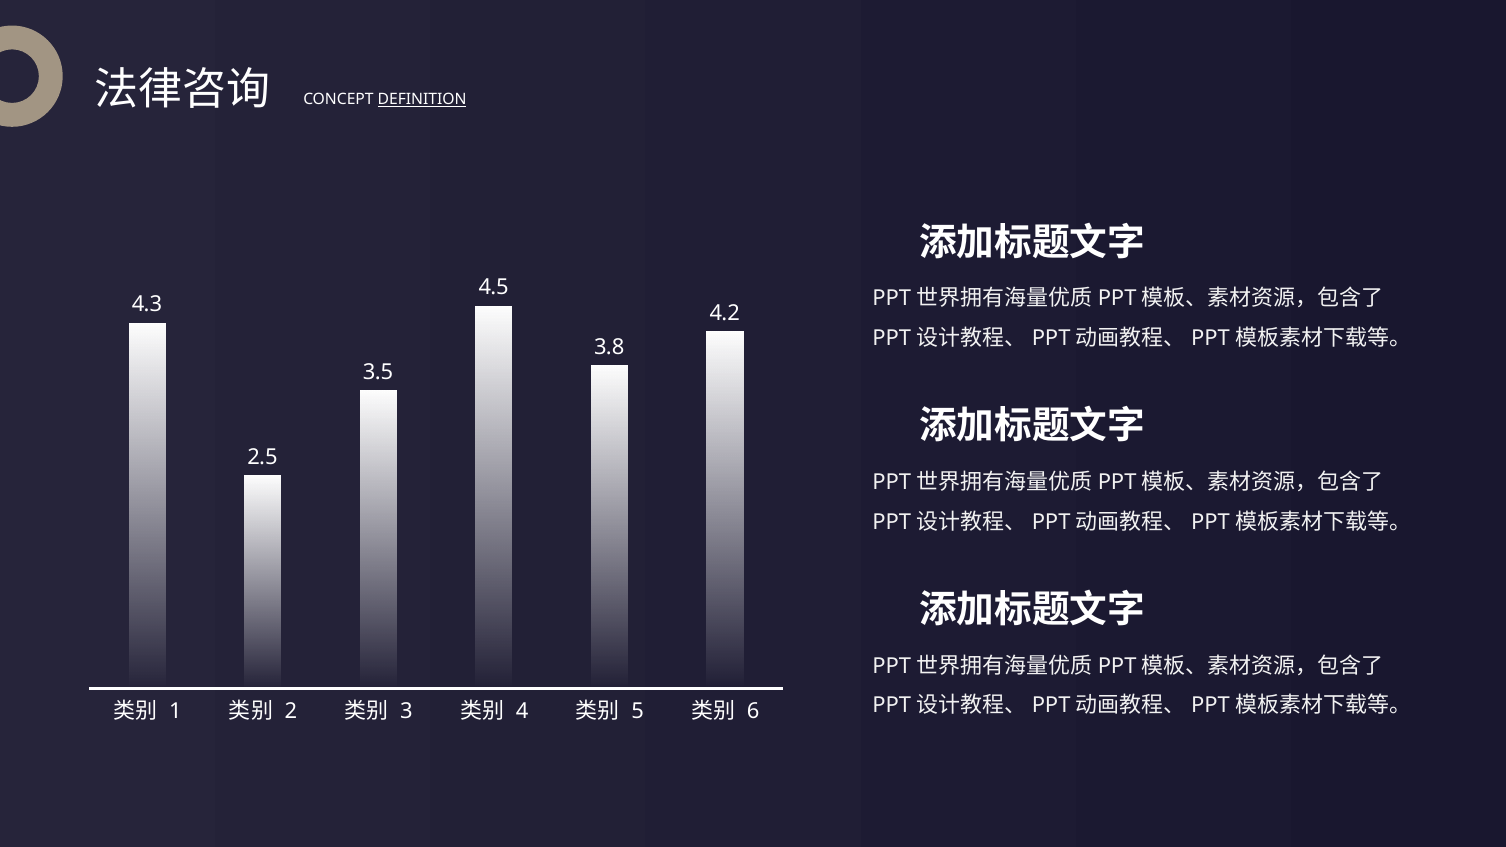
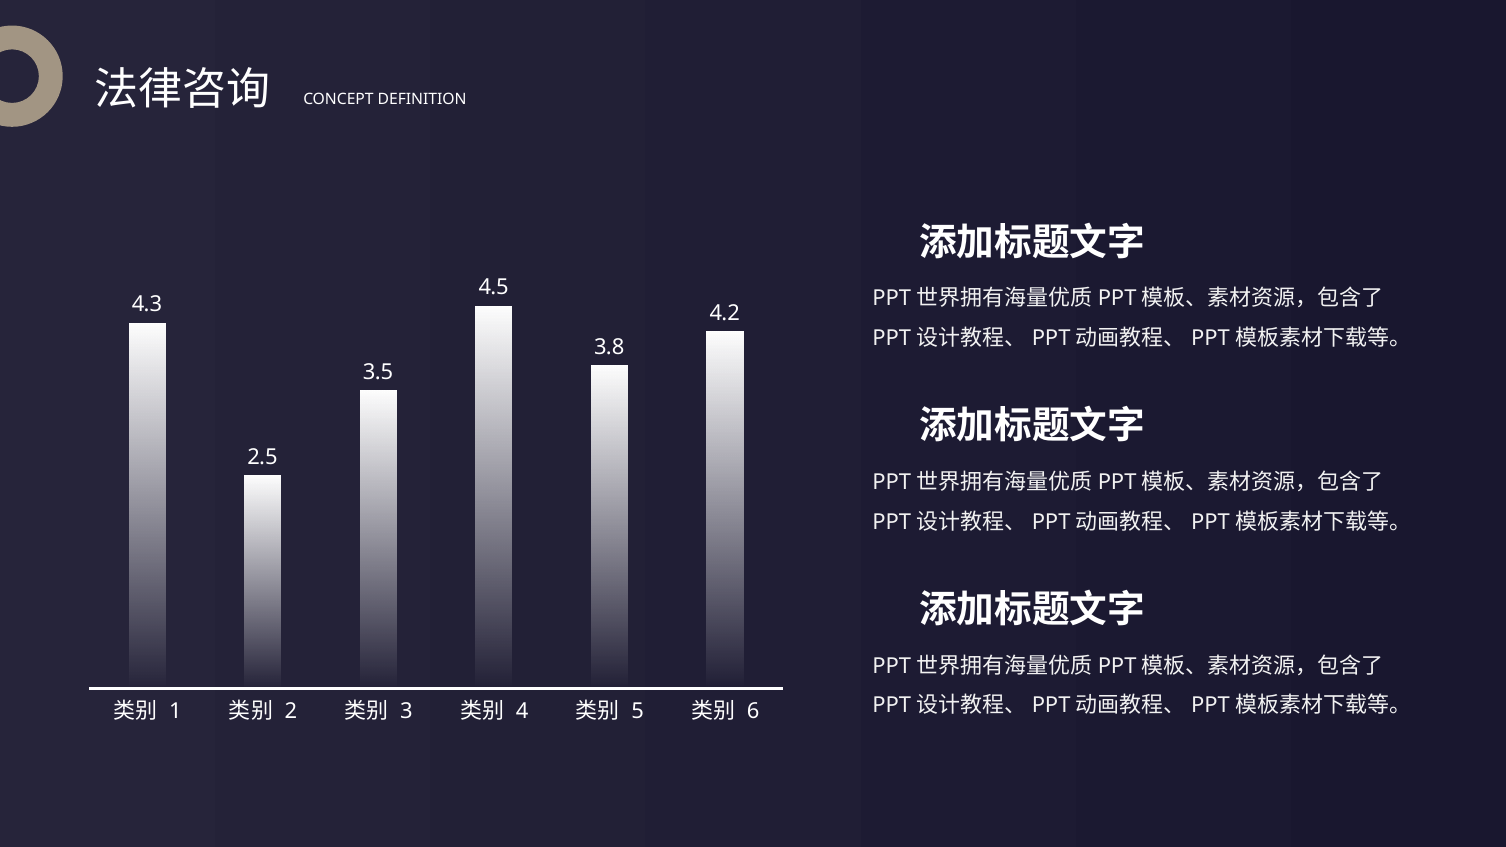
DEFINITION underline: present -> none (422, 99)
